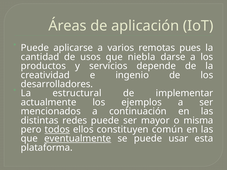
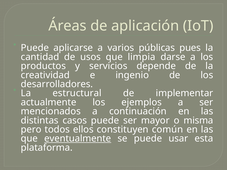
remotas: remotas -> públicas (157, 48)
niebla: niebla -> limpia (142, 57)
redes: redes -> casos (75, 121)
todos underline: present -> none (57, 130)
